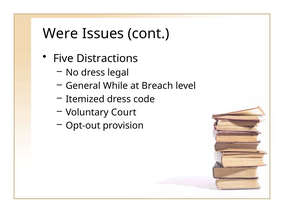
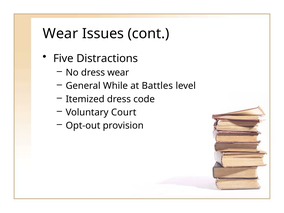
Were: Were -> Wear (60, 34)
dress legal: legal -> wear (118, 73)
Breach: Breach -> Battles (157, 86)
